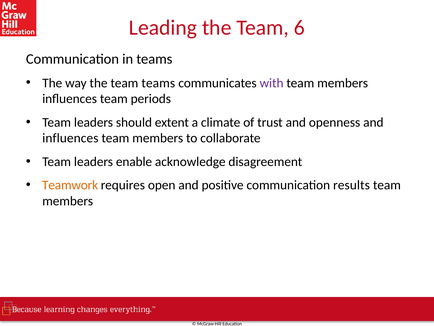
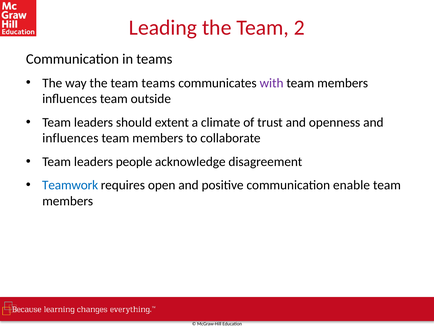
6: 6 -> 2 (299, 28)
periods: periods -> outside (151, 99)
enable: enable -> people (134, 161)
Teamwork colour: orange -> blue (70, 185)
results: results -> enable (352, 185)
